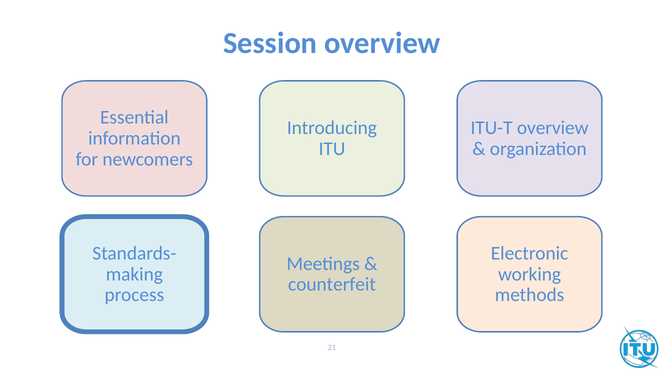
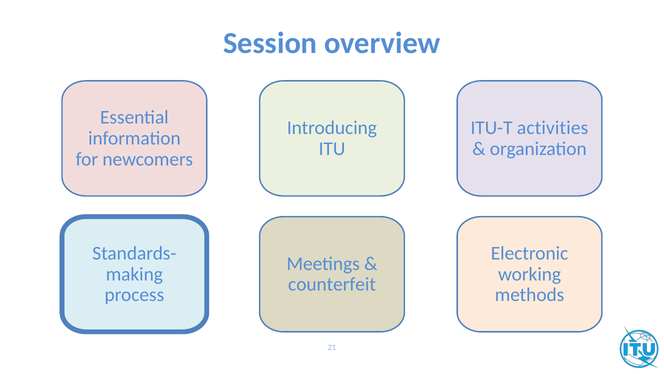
ITU-T overview: overview -> activities (553, 128)
